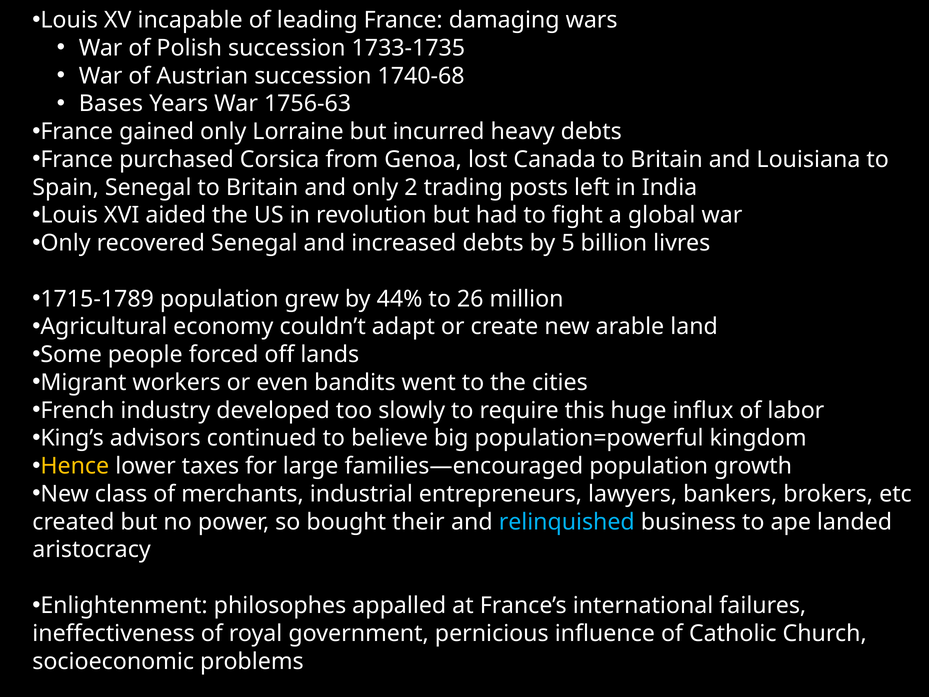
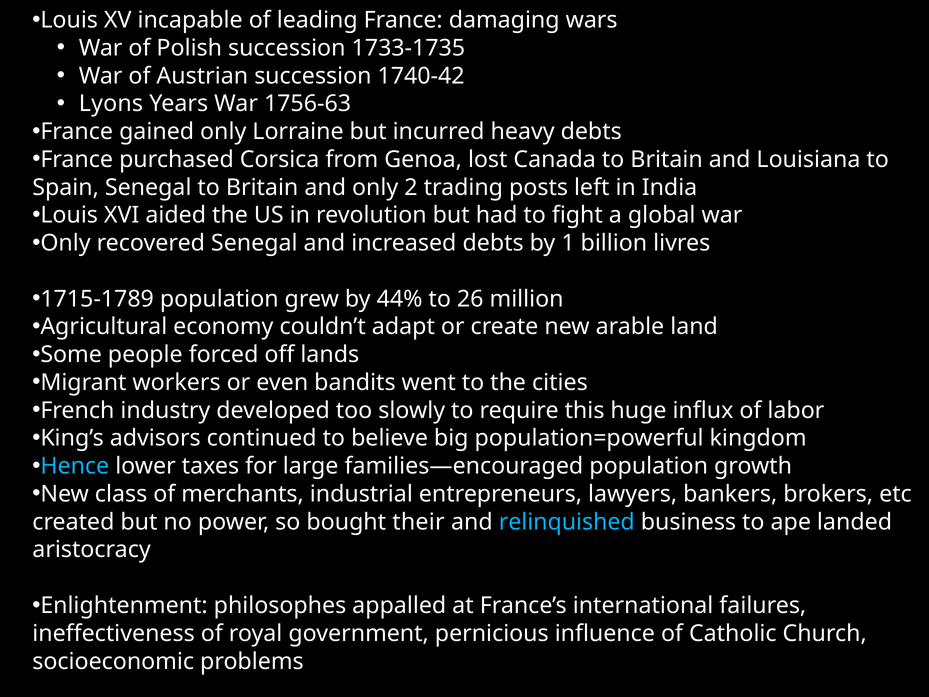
1740-68: 1740-68 -> 1740-42 (421, 76)
Bases: Bases -> Lyons (111, 104)
5: 5 -> 1 (568, 243)
Hence colour: yellow -> light blue (75, 466)
